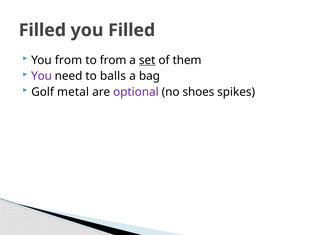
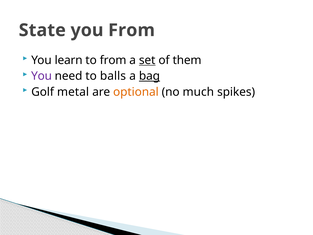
Filled: Filled -> State (42, 30)
you Filled: Filled -> From (132, 30)
You from: from -> learn (69, 60)
bag underline: none -> present (149, 76)
optional colour: purple -> orange (136, 92)
shoes: shoes -> much (198, 92)
